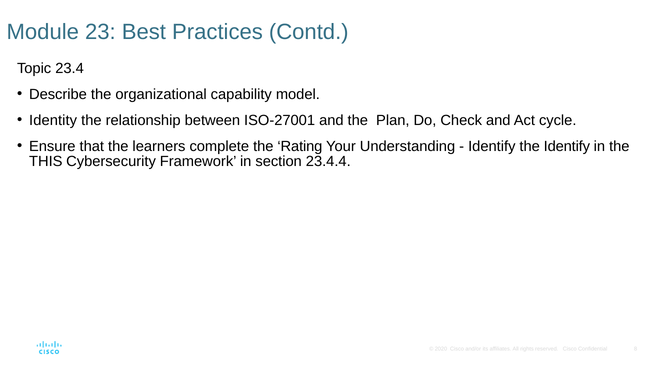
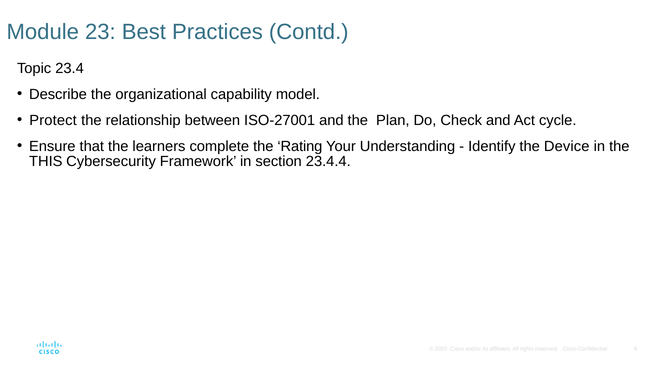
Identity: Identity -> Protect (53, 120)
the Identify: Identify -> Device (567, 146)
